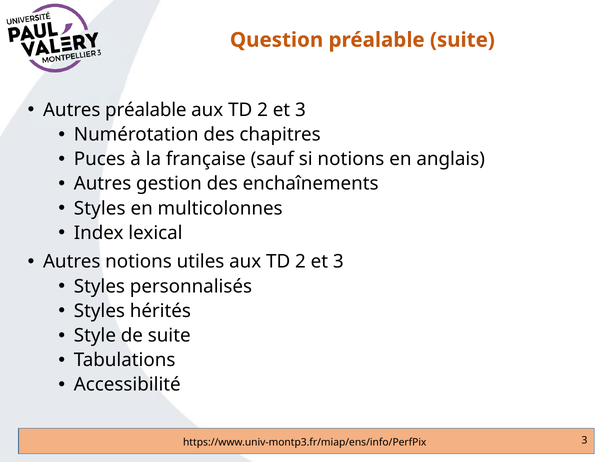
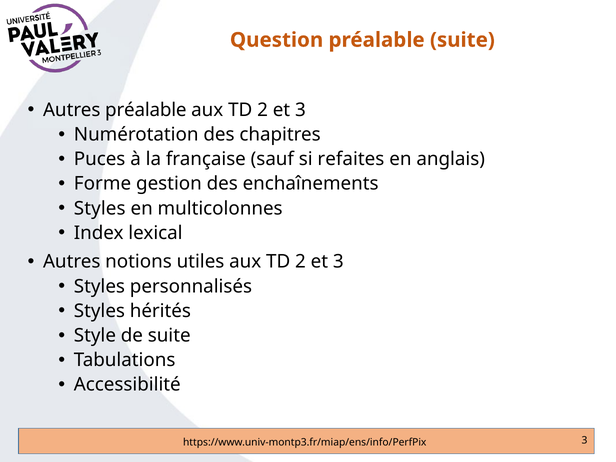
si notions: notions -> refaites (351, 159)
Autres: Autres -> Forme (103, 184)
